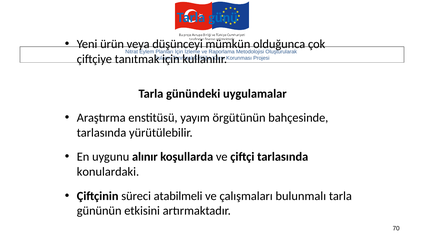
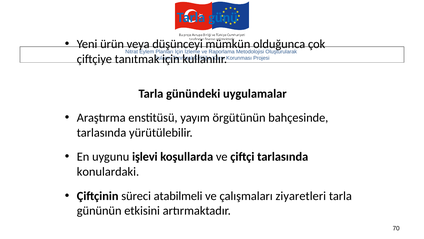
alınır: alınır -> işlevi (145, 157)
bulunmalı: bulunmalı -> ziyaretleri (301, 196)
